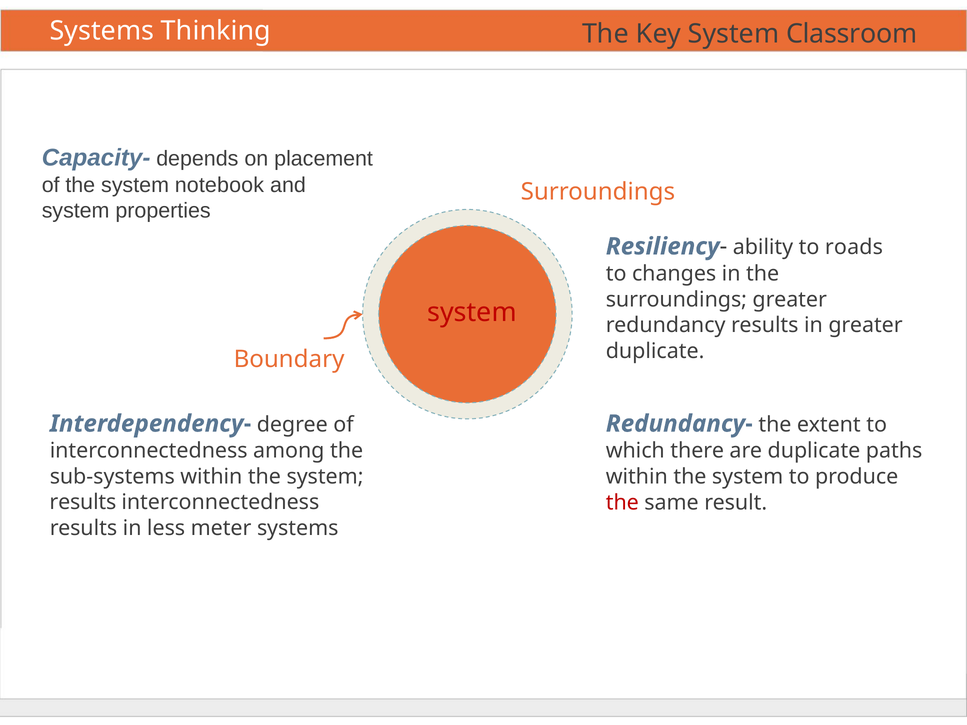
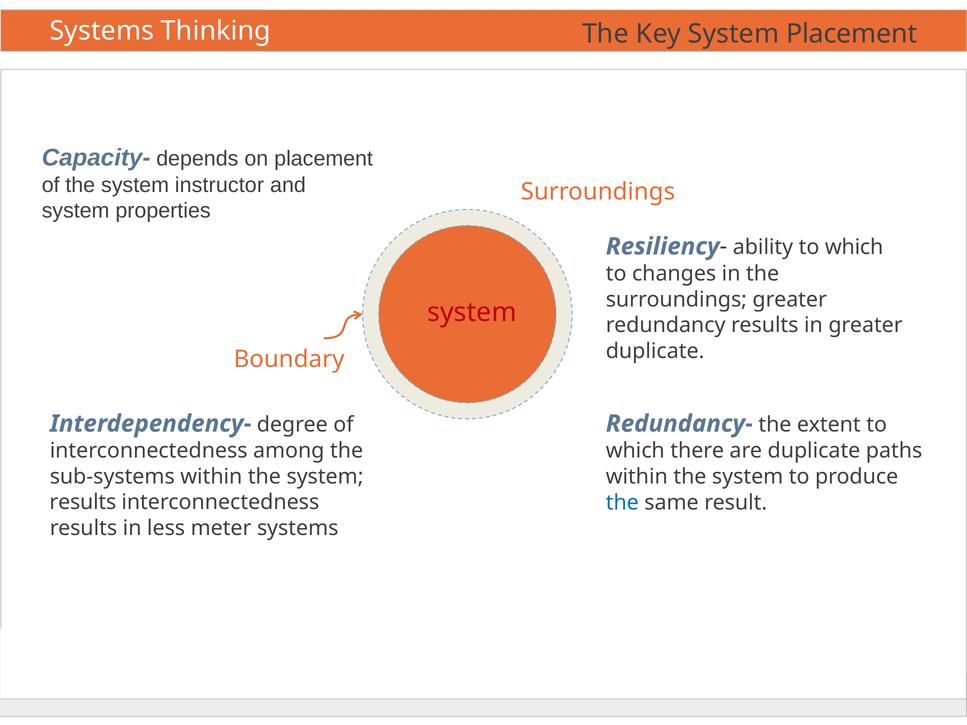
System Classroom: Classroom -> Placement (852, 34)
notebook: notebook -> instructor (219, 185)
ability to roads: roads -> which (854, 247)
the colour: red -> blue (622, 503)
